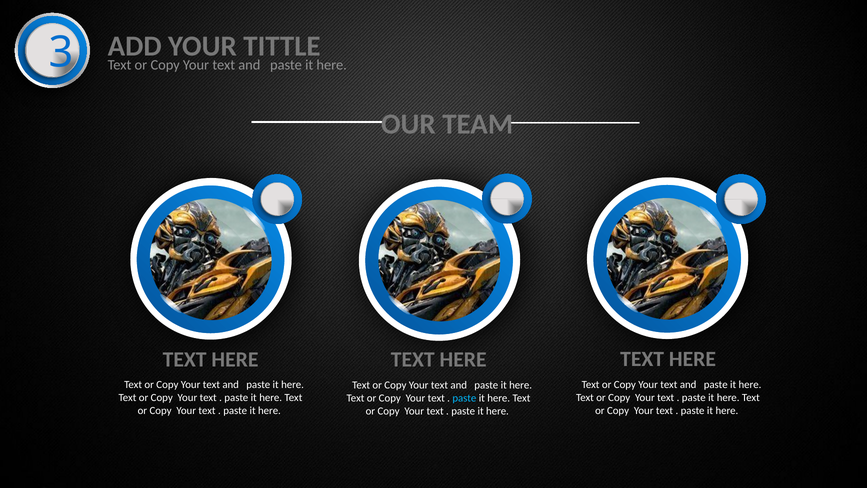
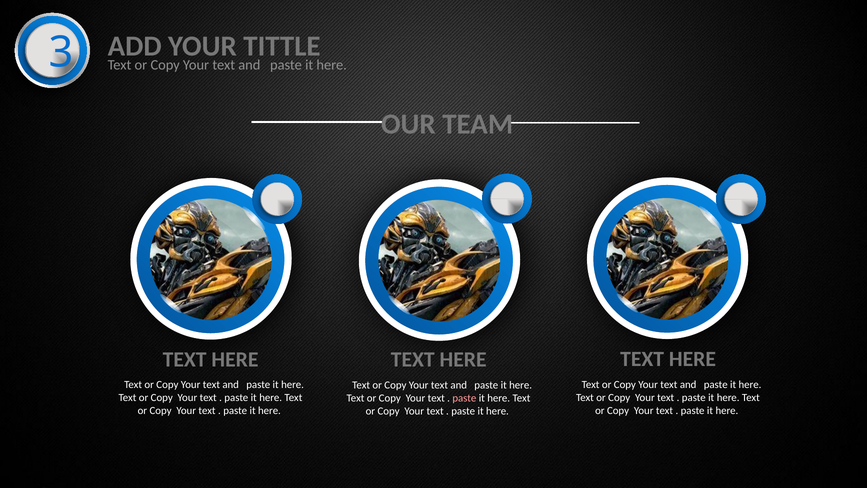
paste colour: light blue -> pink (464, 398)
